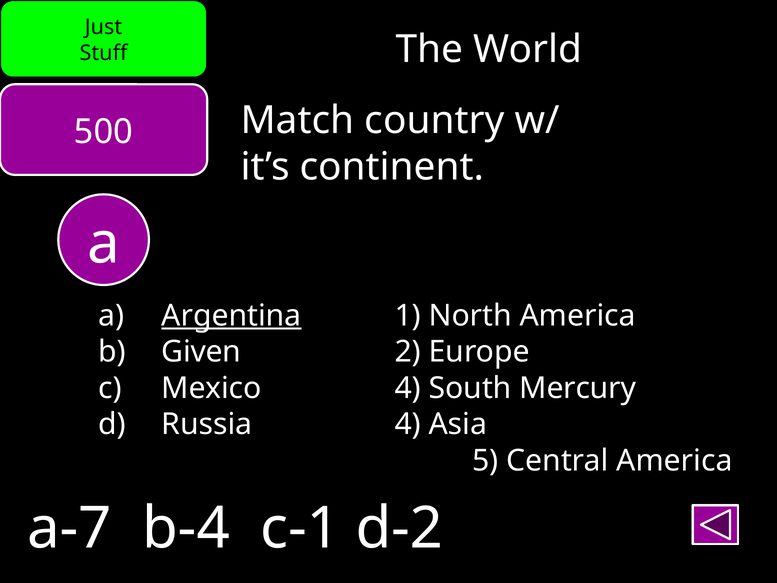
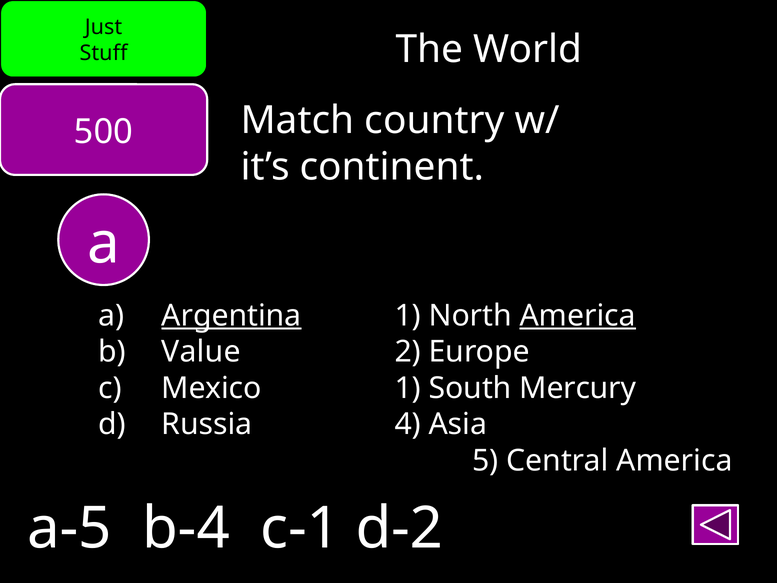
America underline: none -> present (578, 315)
Given: Given -> Value (201, 352)
Mexico 4: 4 -> 1 (408, 388)
a-7: a-7 -> a-5 (69, 528)
